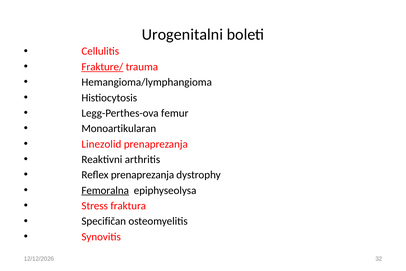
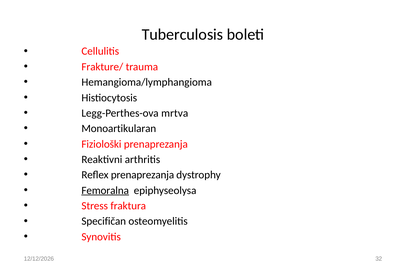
Urogenitalni: Urogenitalni -> Tuberculosis (182, 35)
Frakture/ underline: present -> none (102, 67)
femur: femur -> mrtva (175, 113)
Linezolid: Linezolid -> Fiziološki (101, 144)
